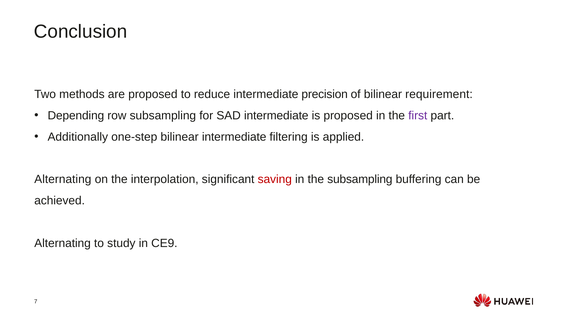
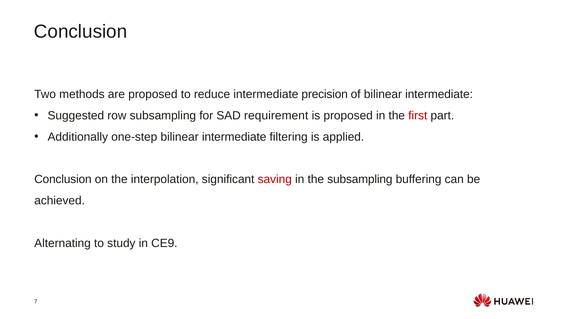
of bilinear requirement: requirement -> intermediate (439, 94)
Depending: Depending -> Suggested (76, 116)
SAD intermediate: intermediate -> requirement (276, 116)
first colour: purple -> red (418, 116)
Alternating: Alternating -> Conclusion (63, 179)
